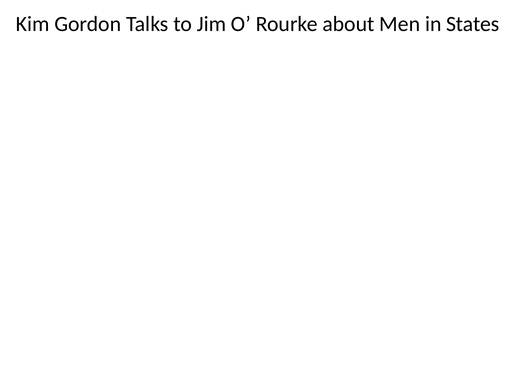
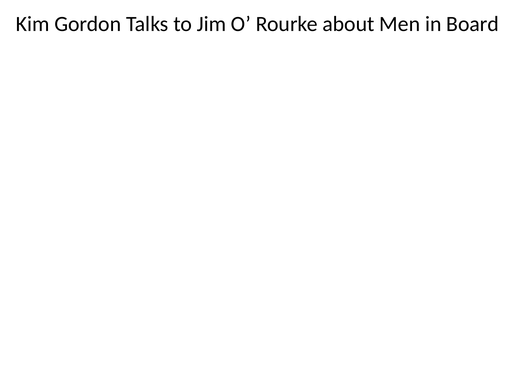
States: States -> Board (473, 24)
